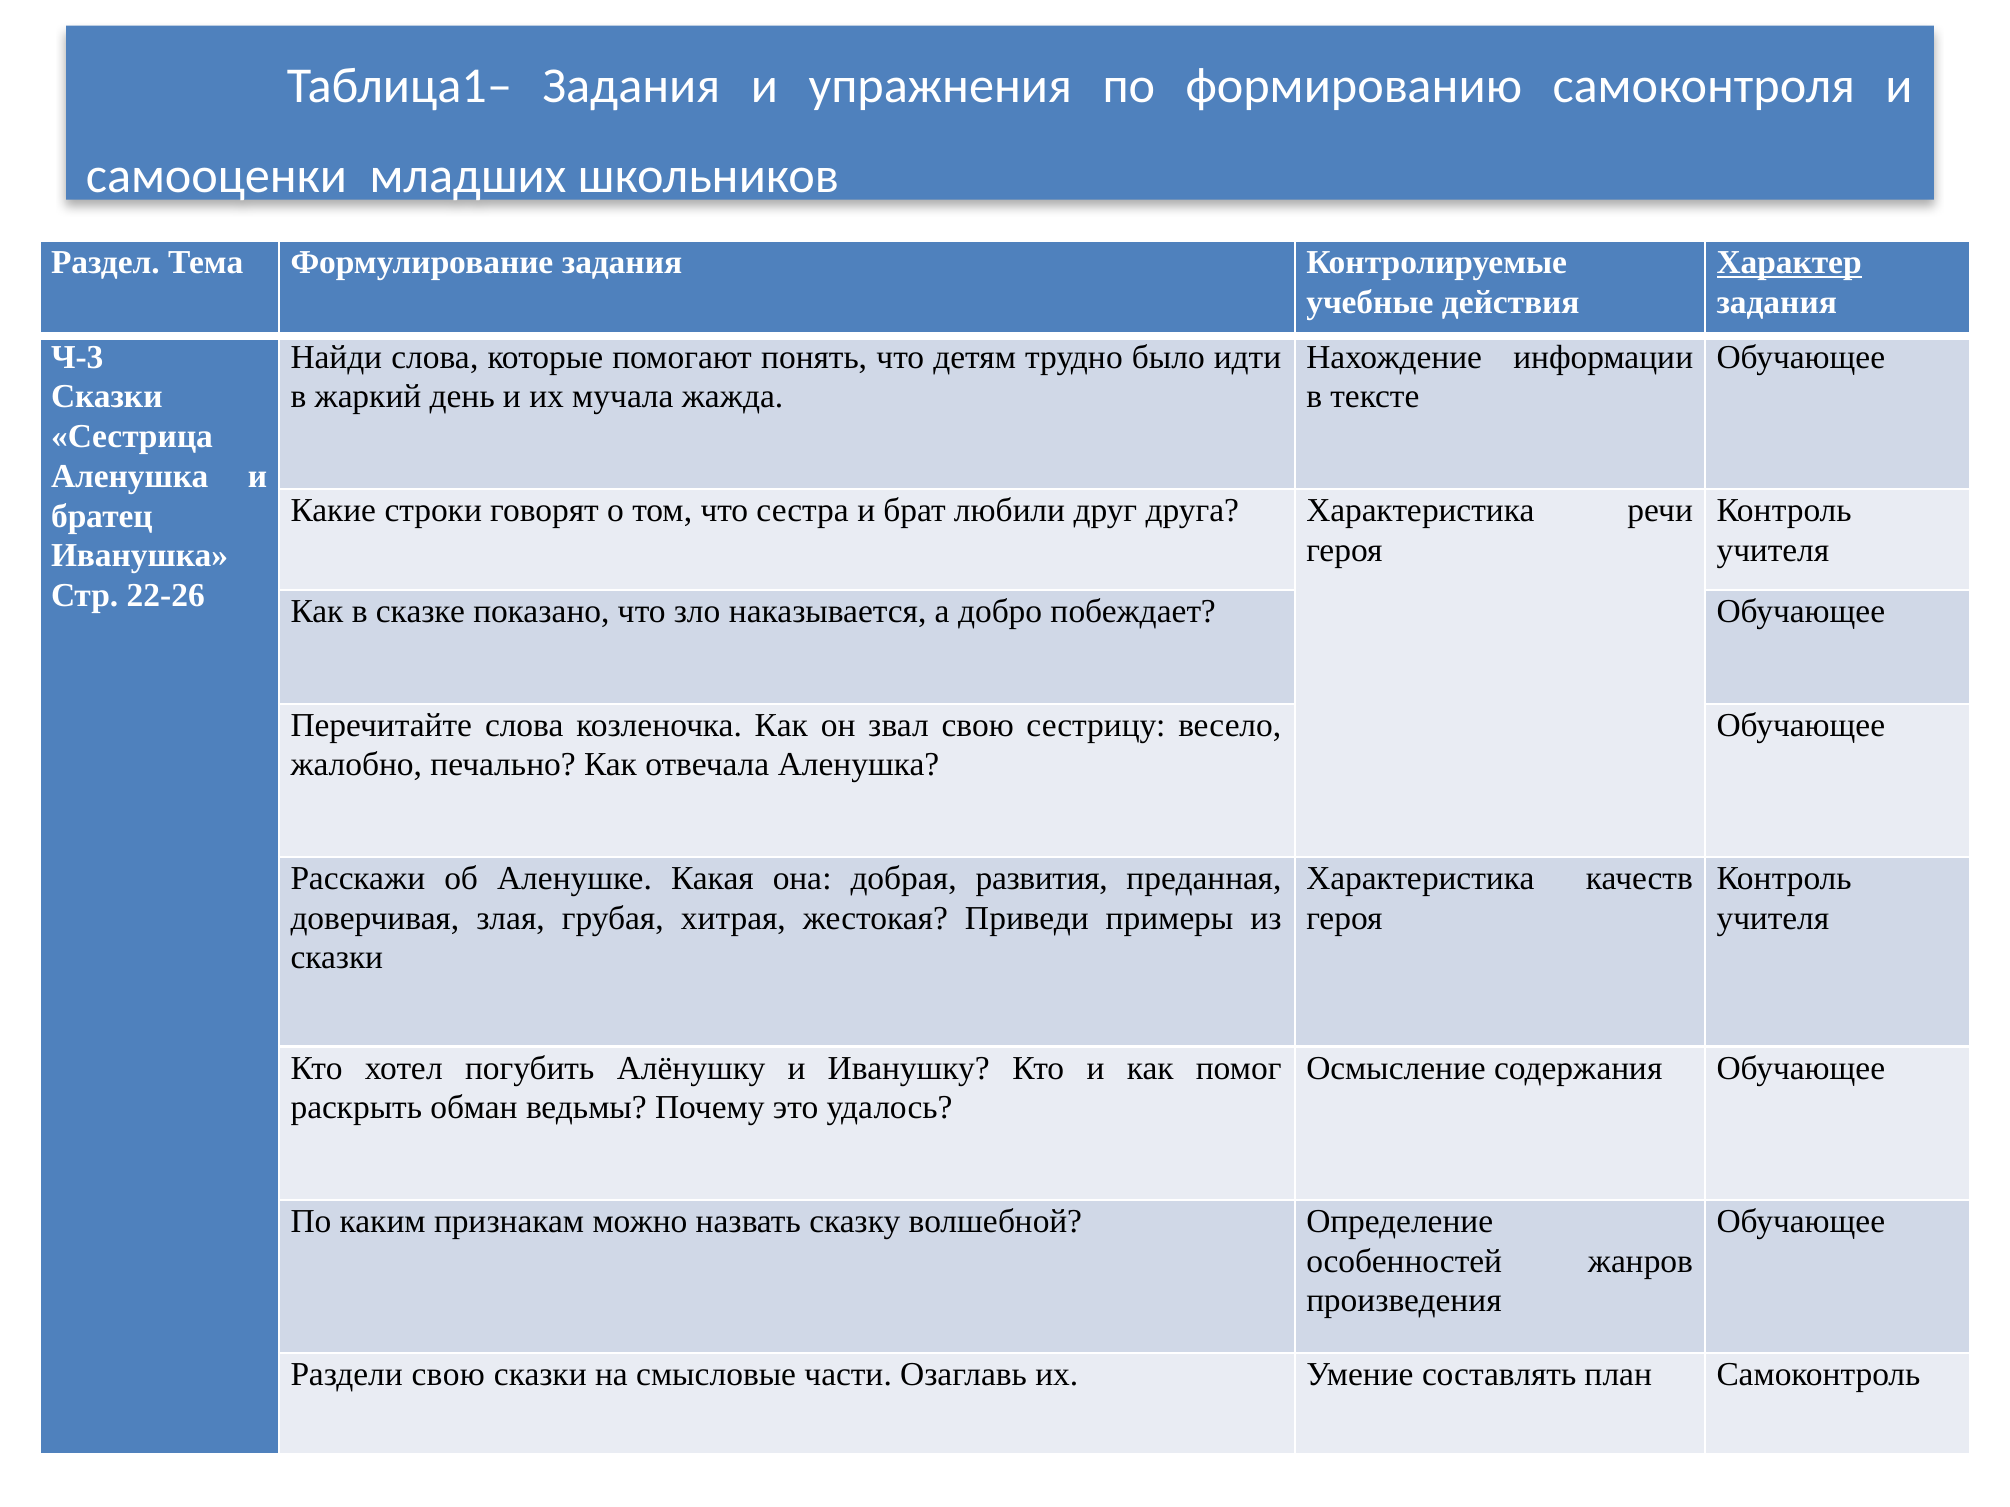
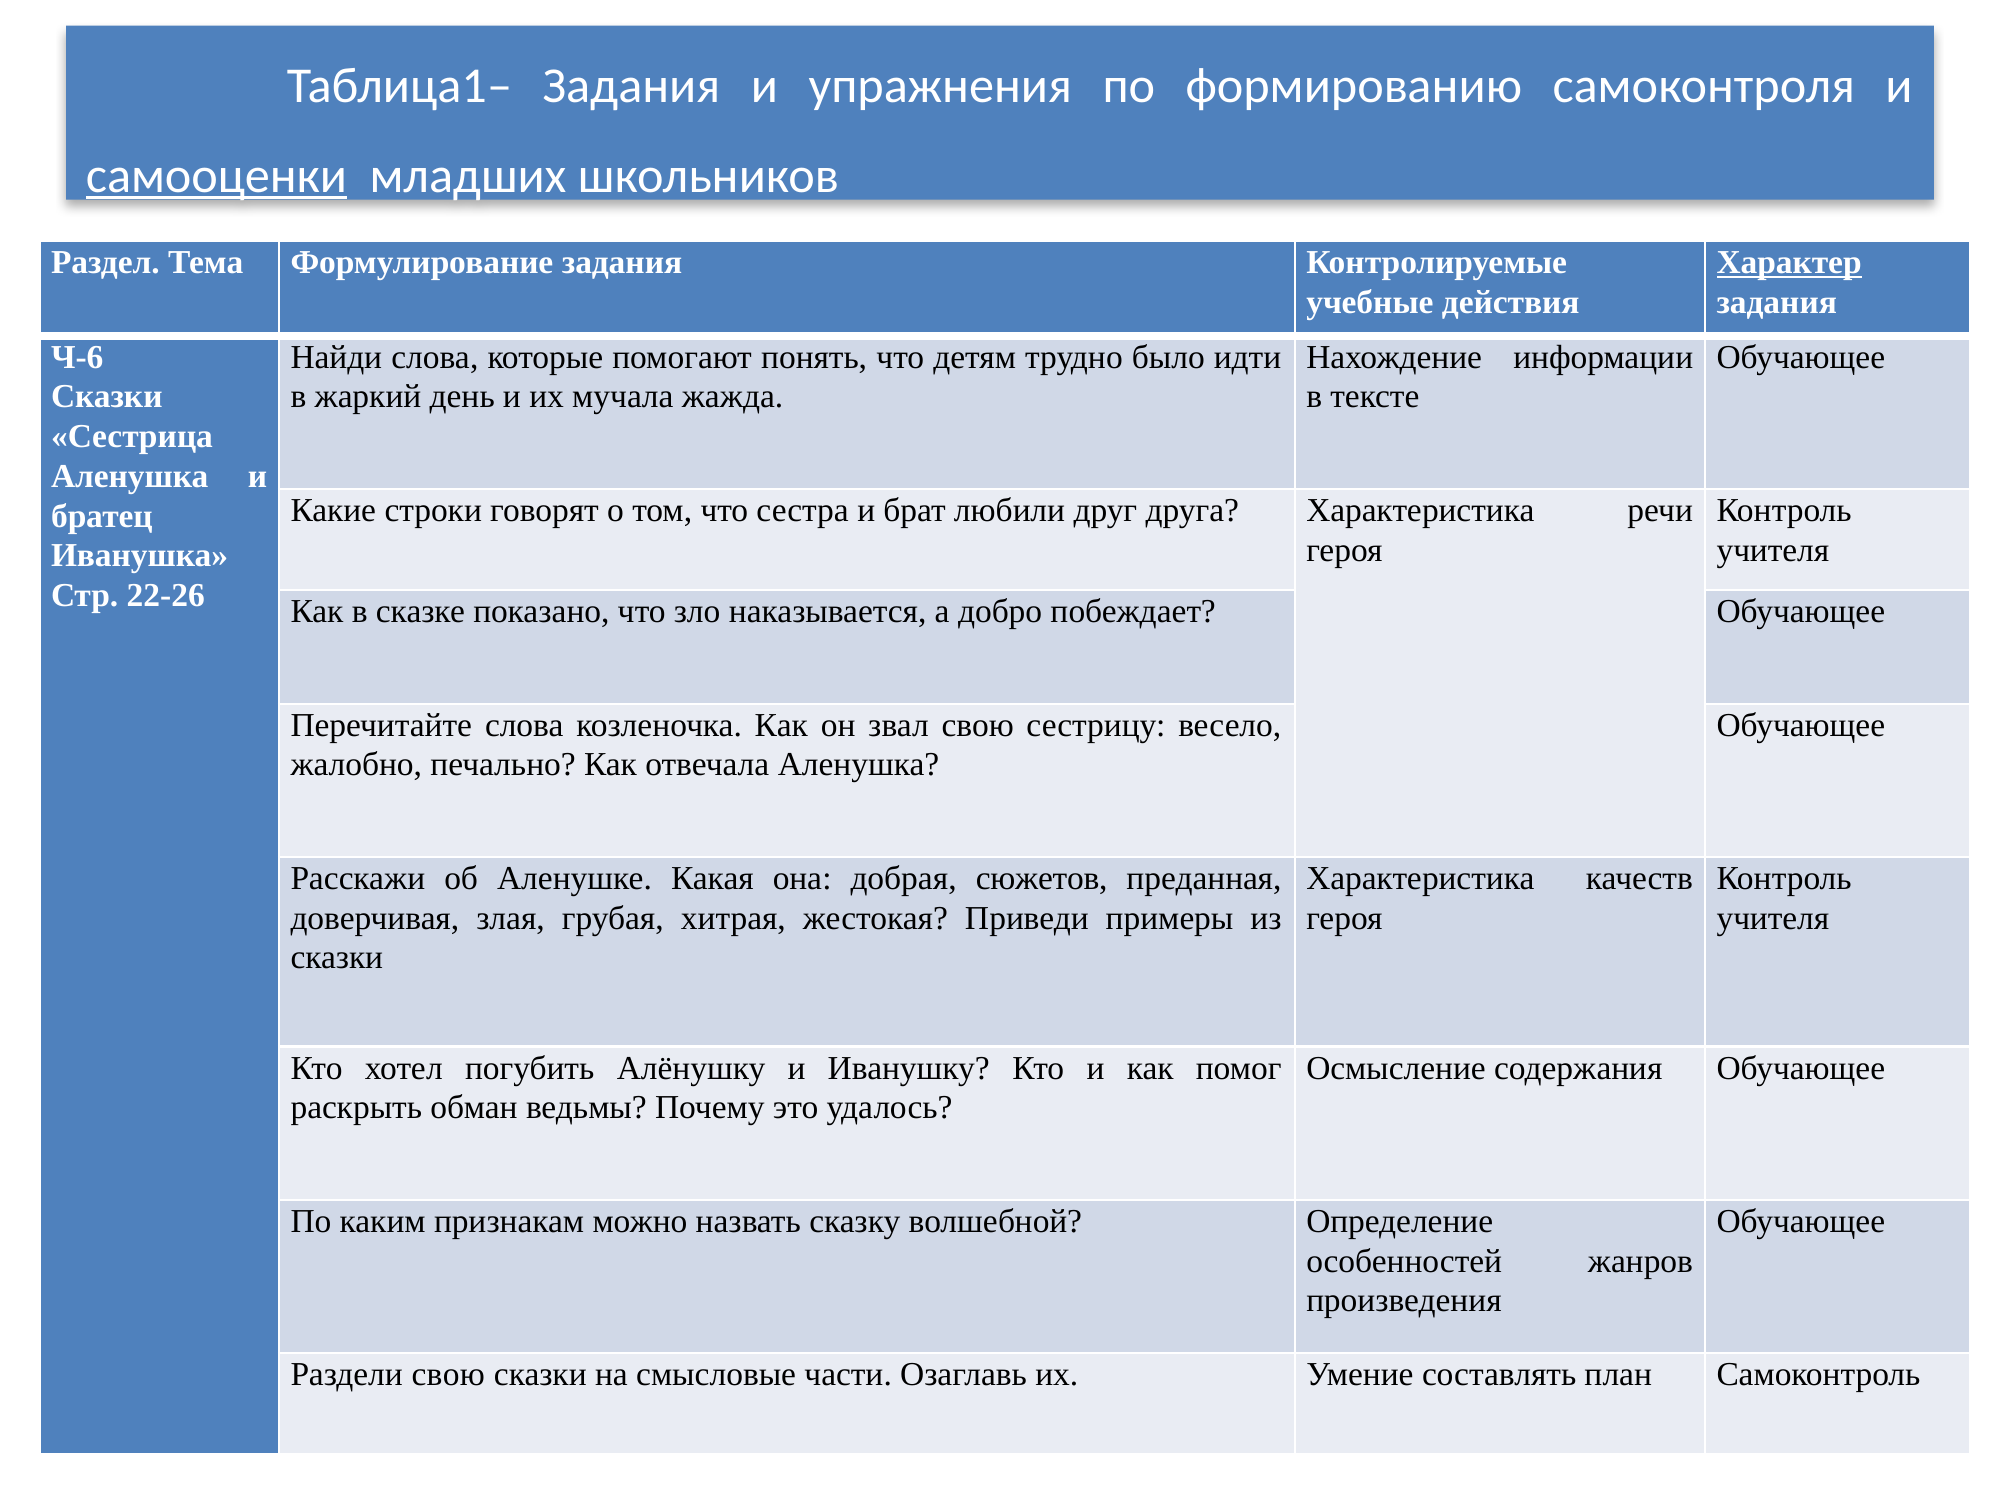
самооценки underline: none -> present (216, 176)
Ч-3: Ч-3 -> Ч-6 (77, 357)
развития: развития -> сюжетов (1042, 879)
